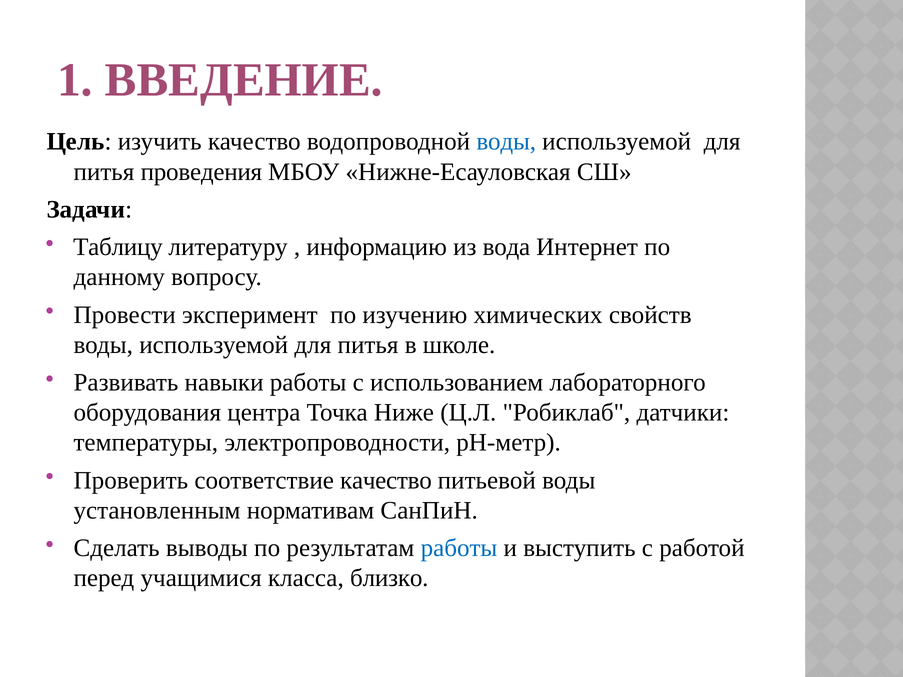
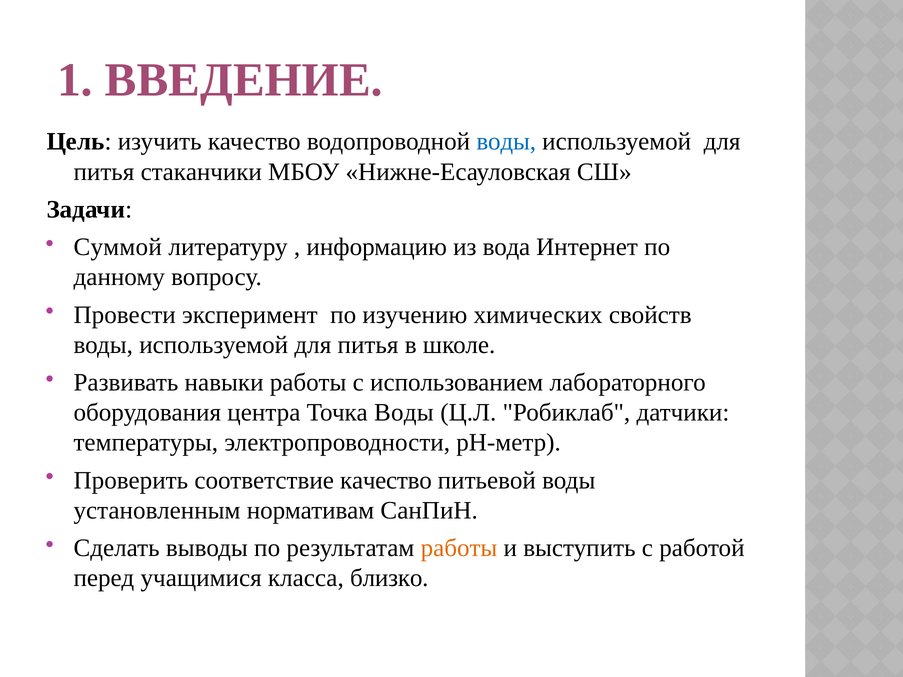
проведения: проведения -> стаканчики (201, 172)
Таблицу: Таблицу -> Суммой (118, 247)
Точка Ниже: Ниже -> Воды (404, 413)
работы colour: blue -> orange (459, 548)
